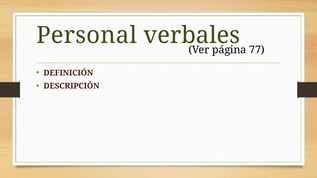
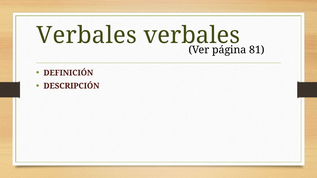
Personal: Personal -> Verbales (87, 35)
77: 77 -> 81 (257, 50)
